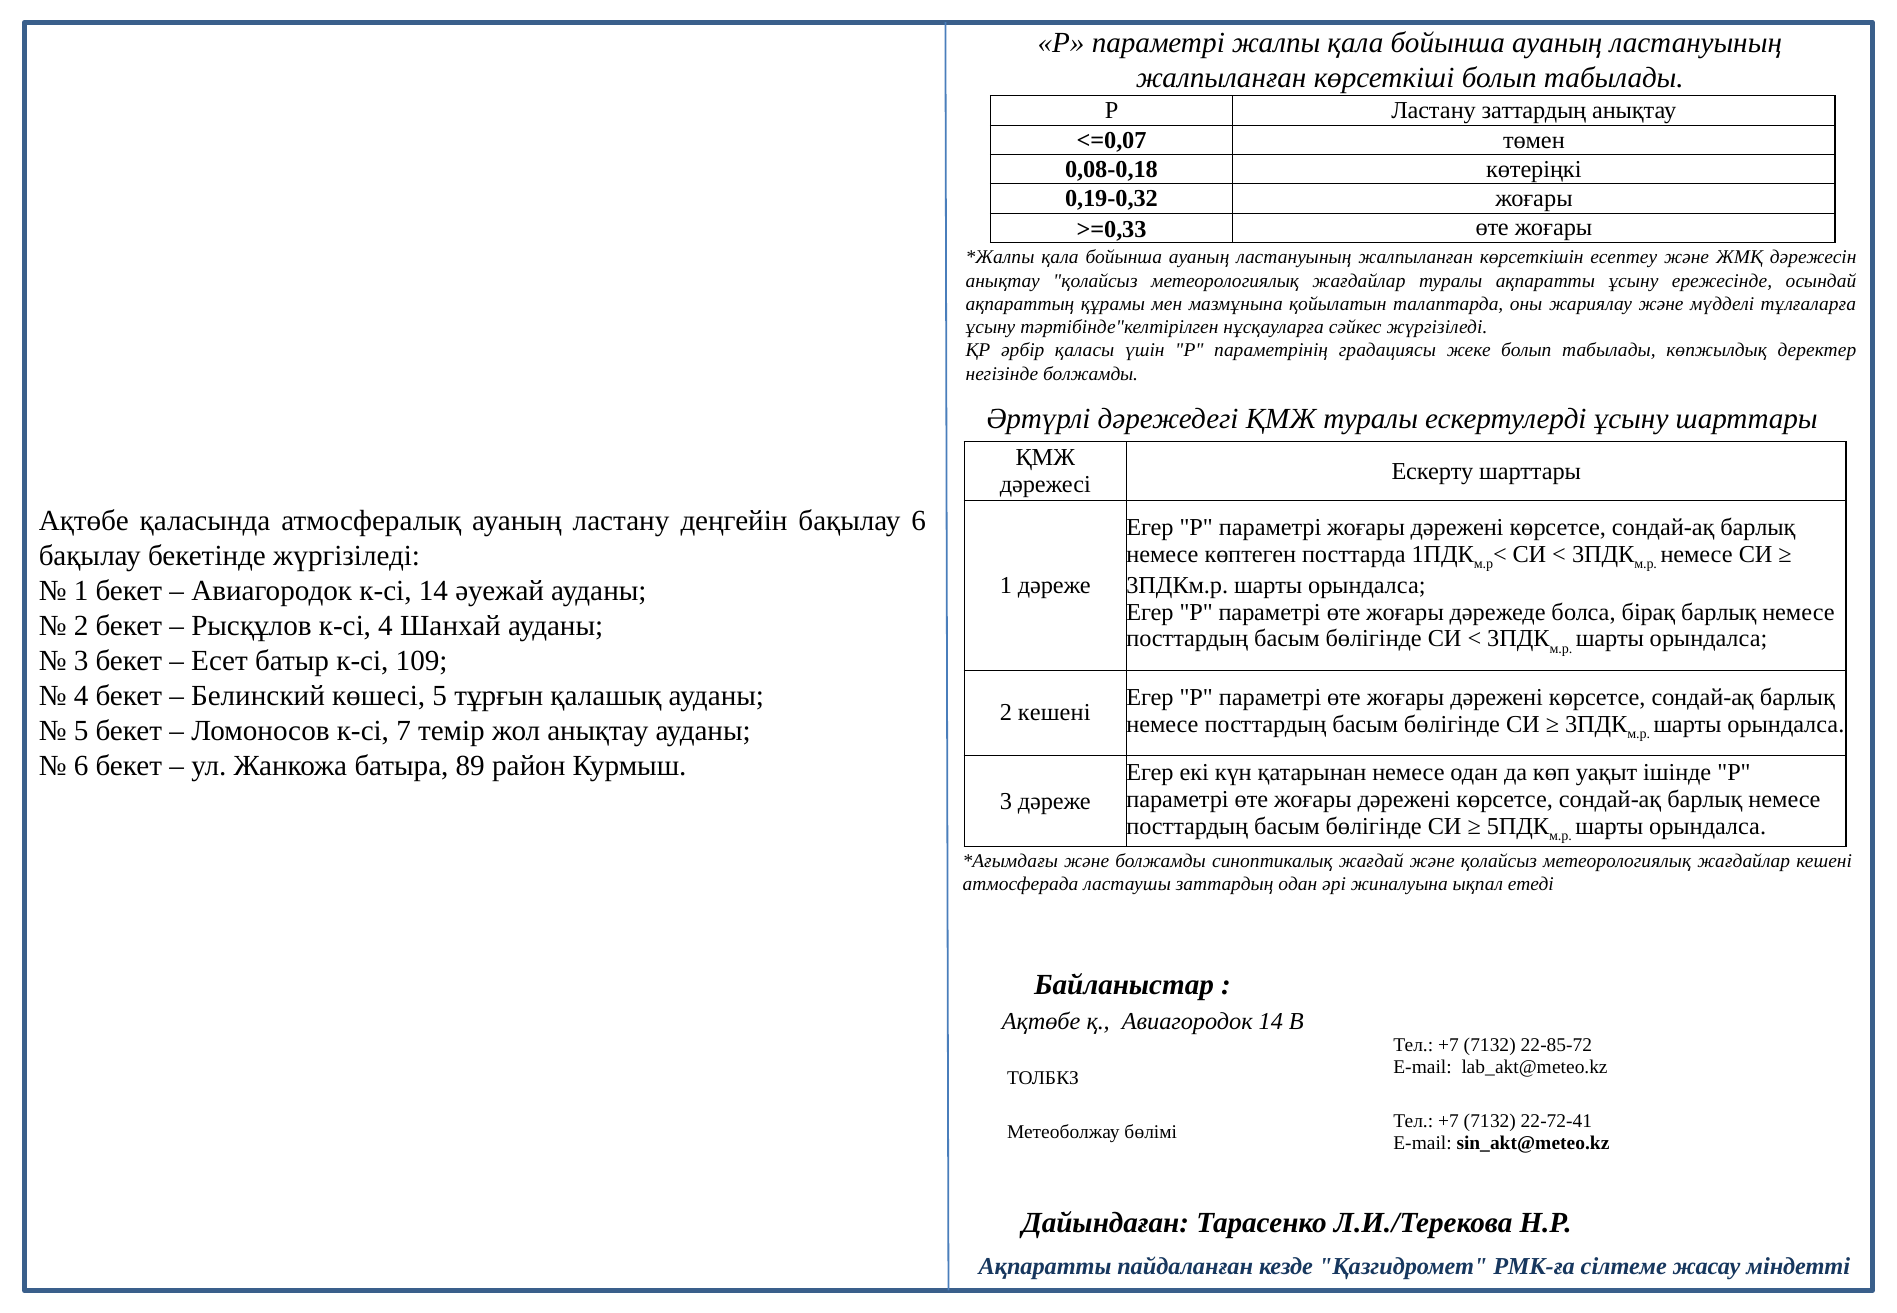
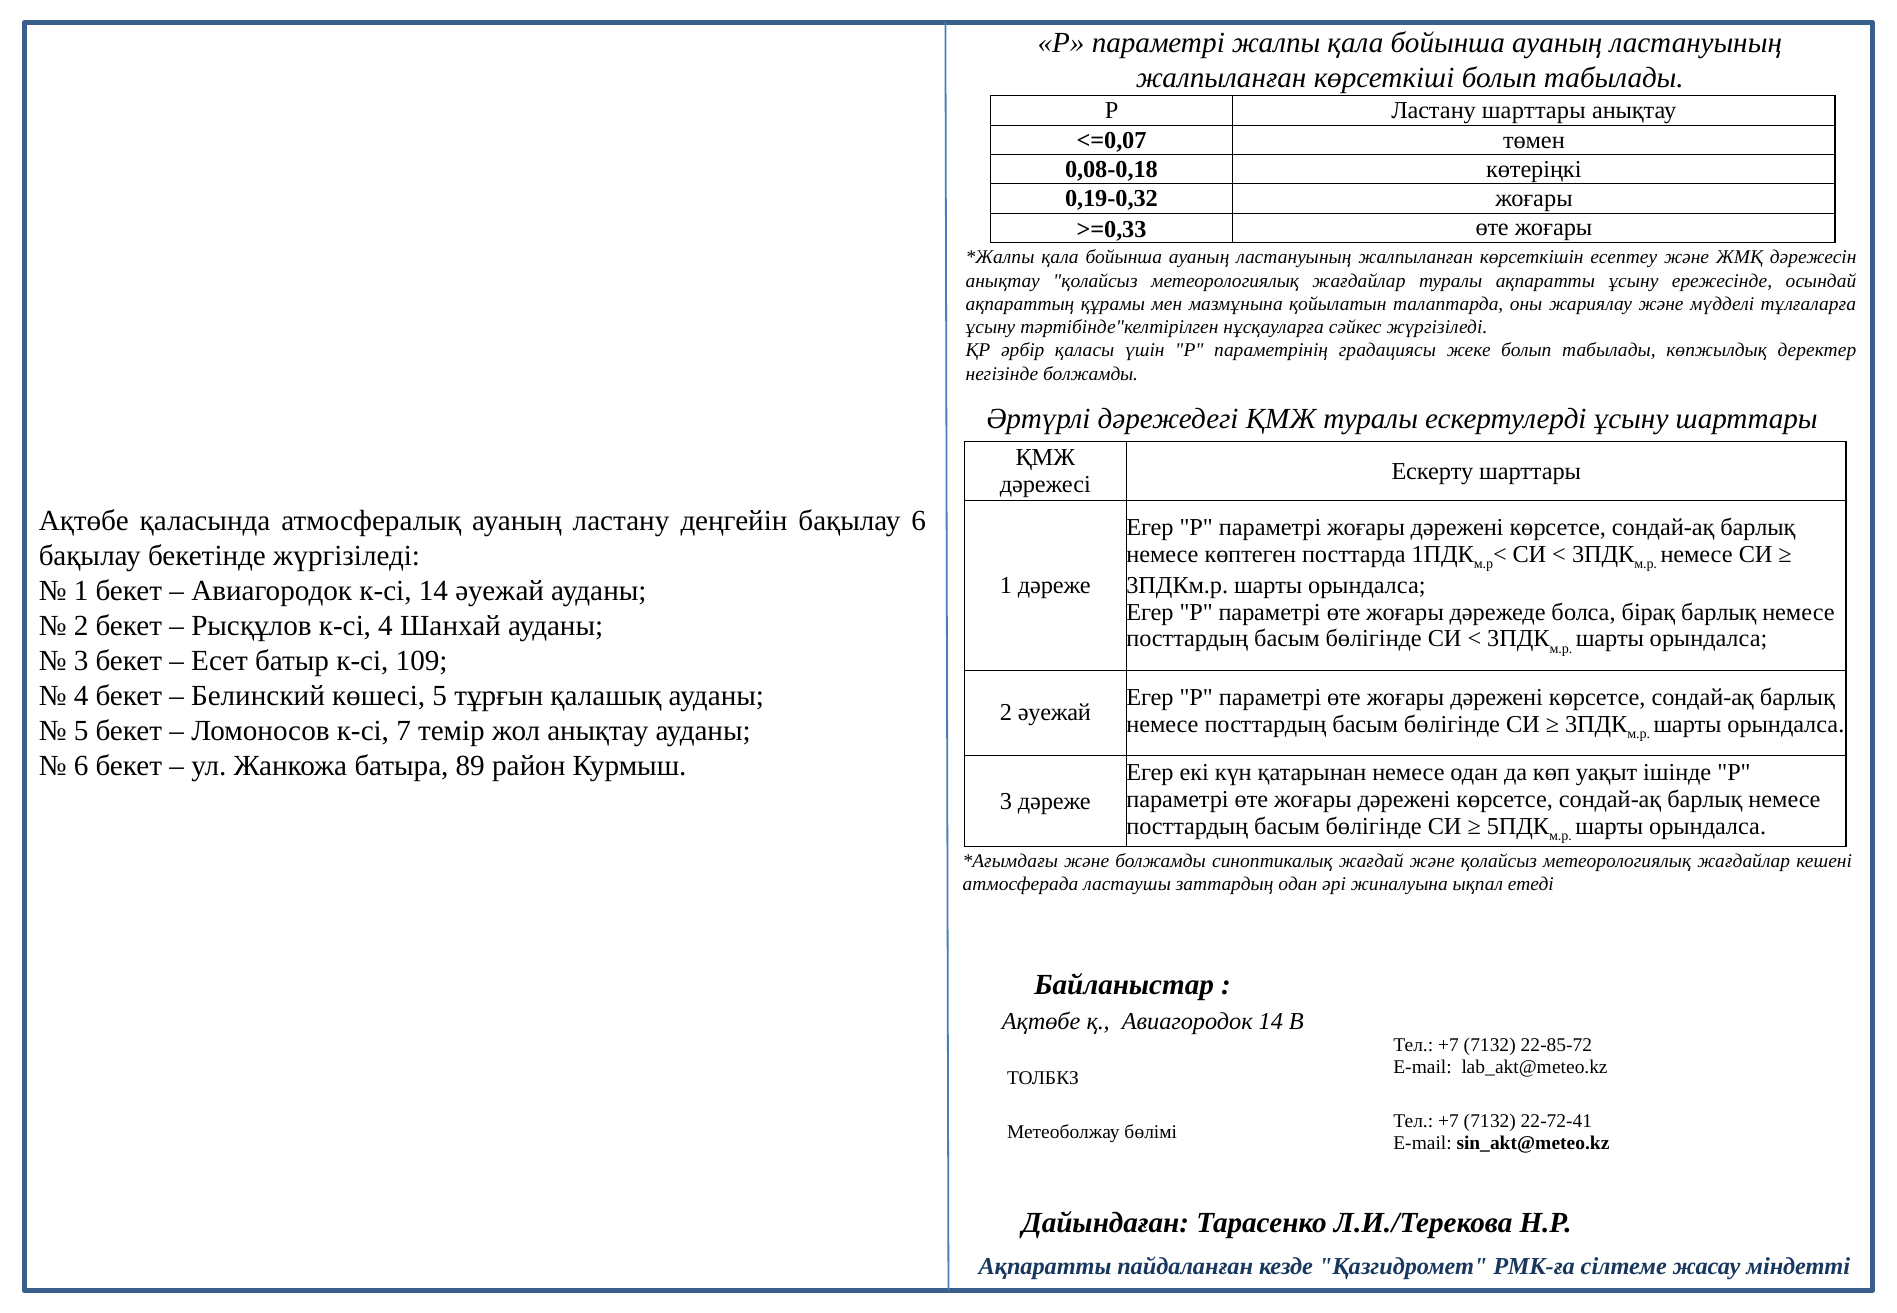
Ластану заттардың: заттардың -> шарттары (1534, 111)
2 кешені: кешені -> әуежай (1054, 713)
